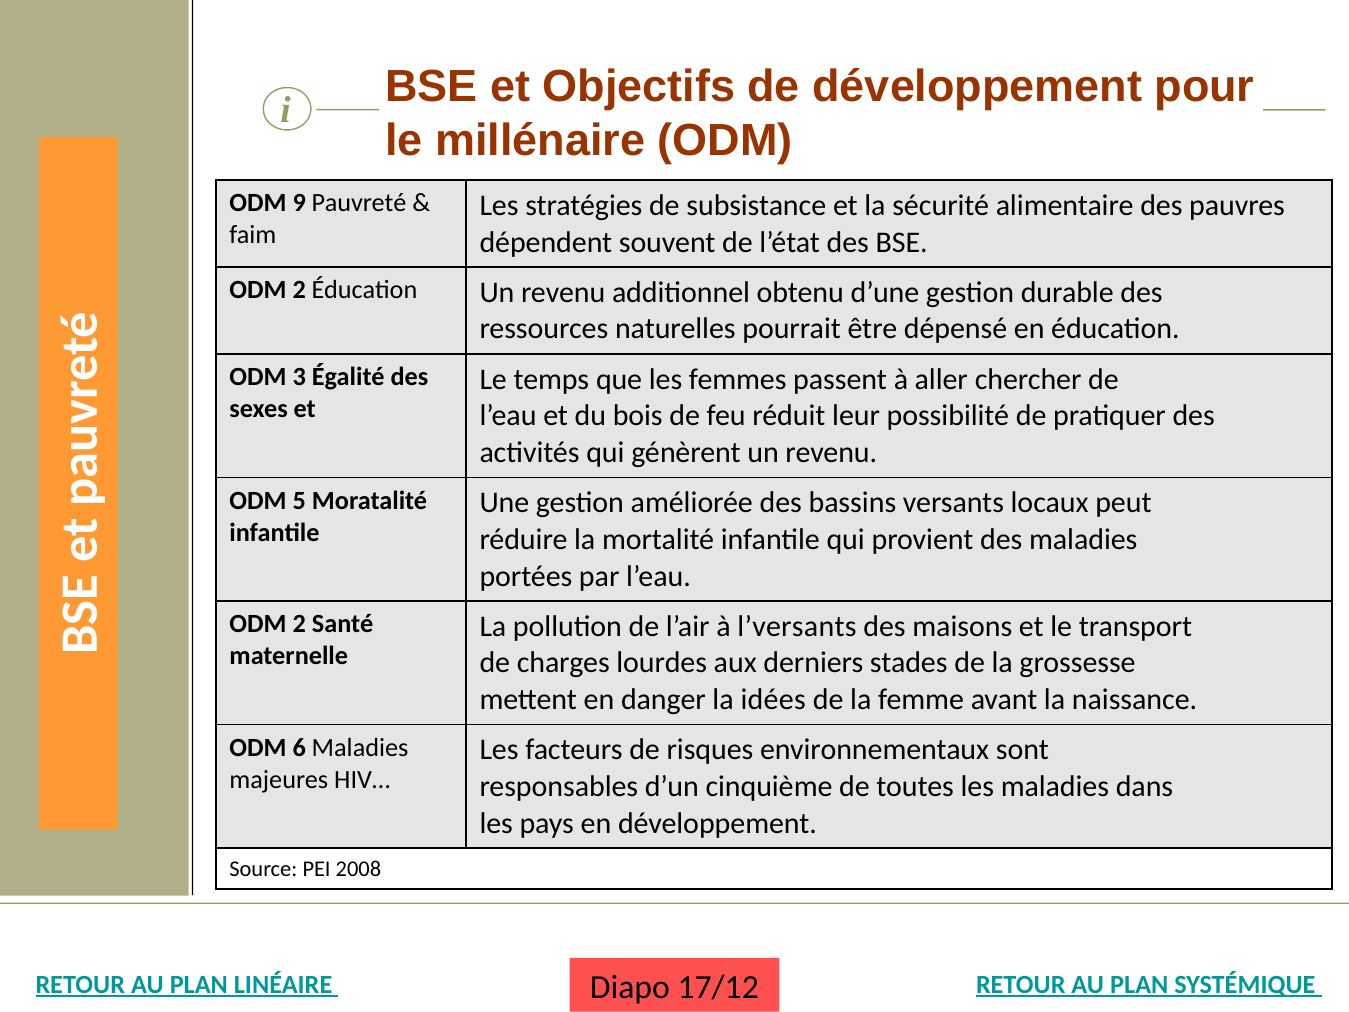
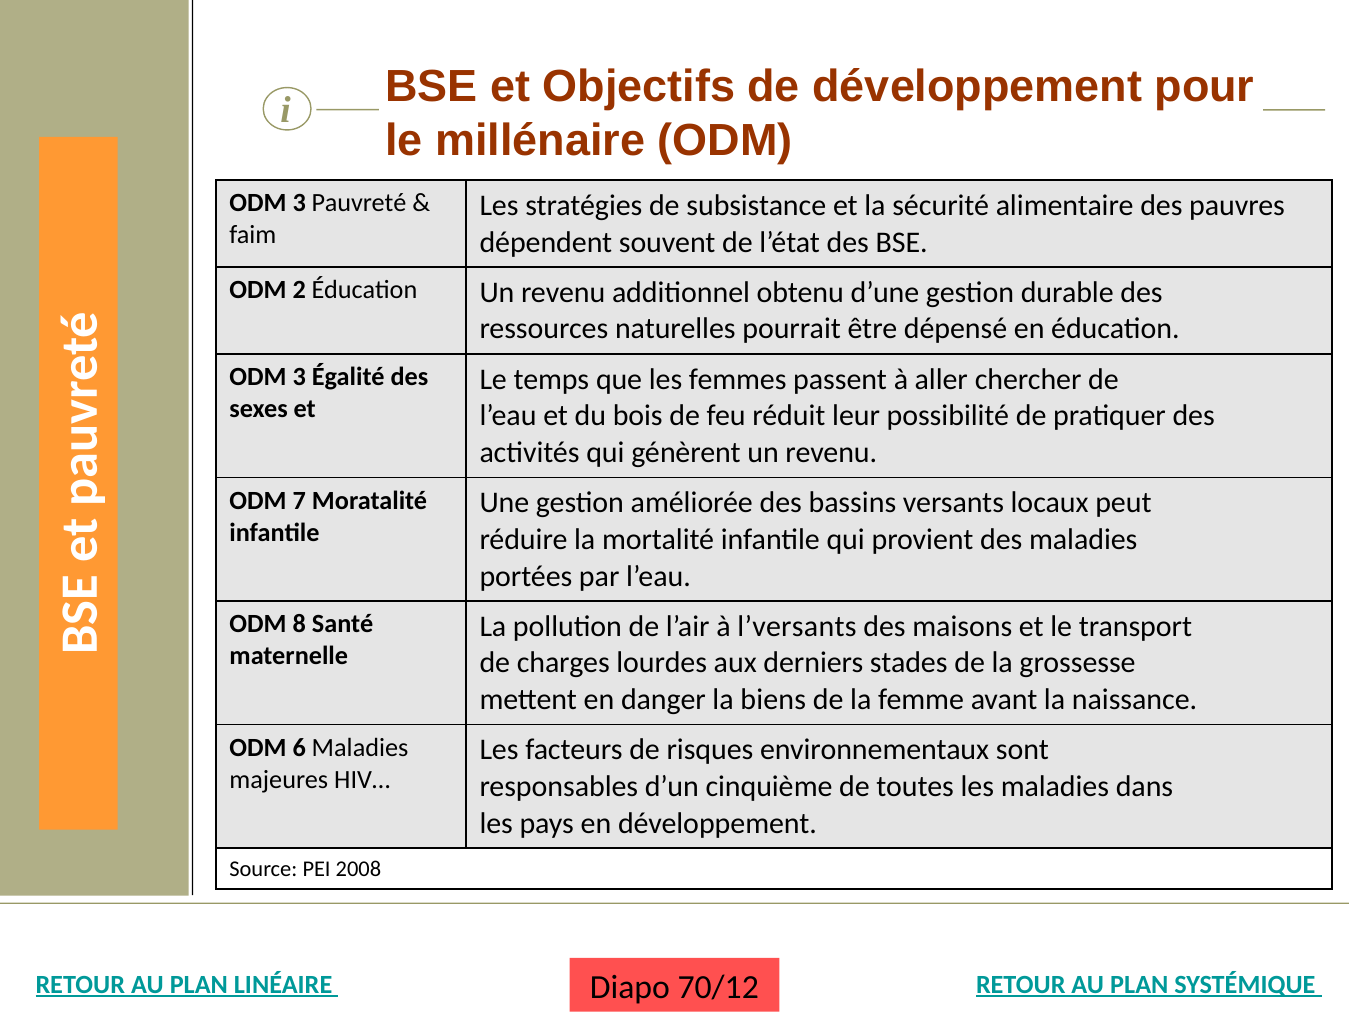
9: 9 -> 3 (299, 203)
5: 5 -> 7 (299, 500)
2: 2 -> 8 (299, 624)
idées: idées -> biens (773, 699)
17/12: 17/12 -> 70/12 (718, 987)
